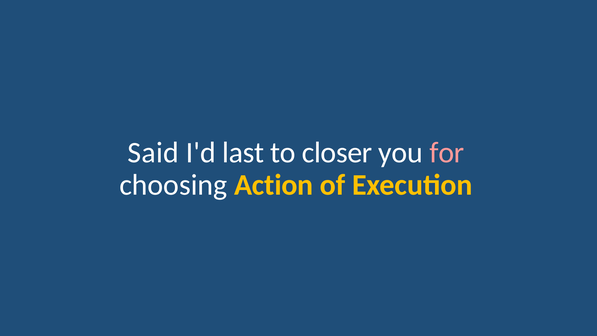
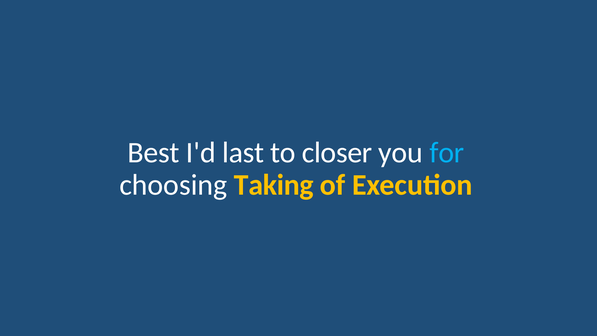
Said: Said -> Best (153, 152)
for colour: pink -> light blue (447, 152)
Action: Action -> Taking (274, 185)
